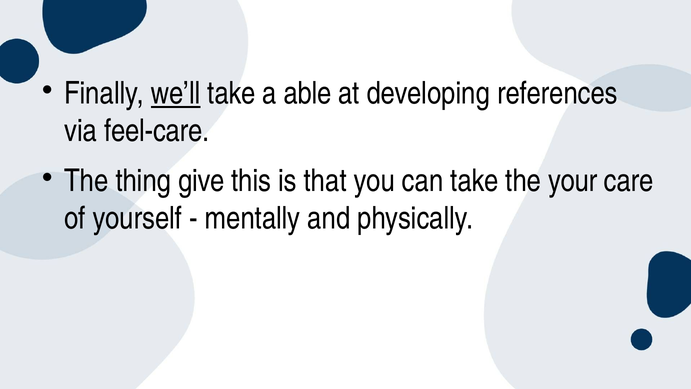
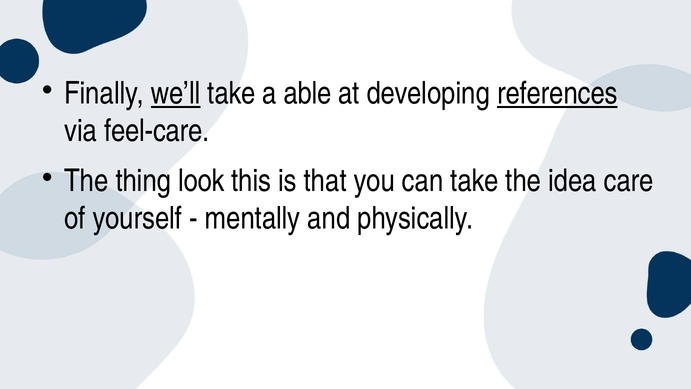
references underline: none -> present (557, 93)
give: give -> look (201, 181)
your: your -> idea (573, 181)
